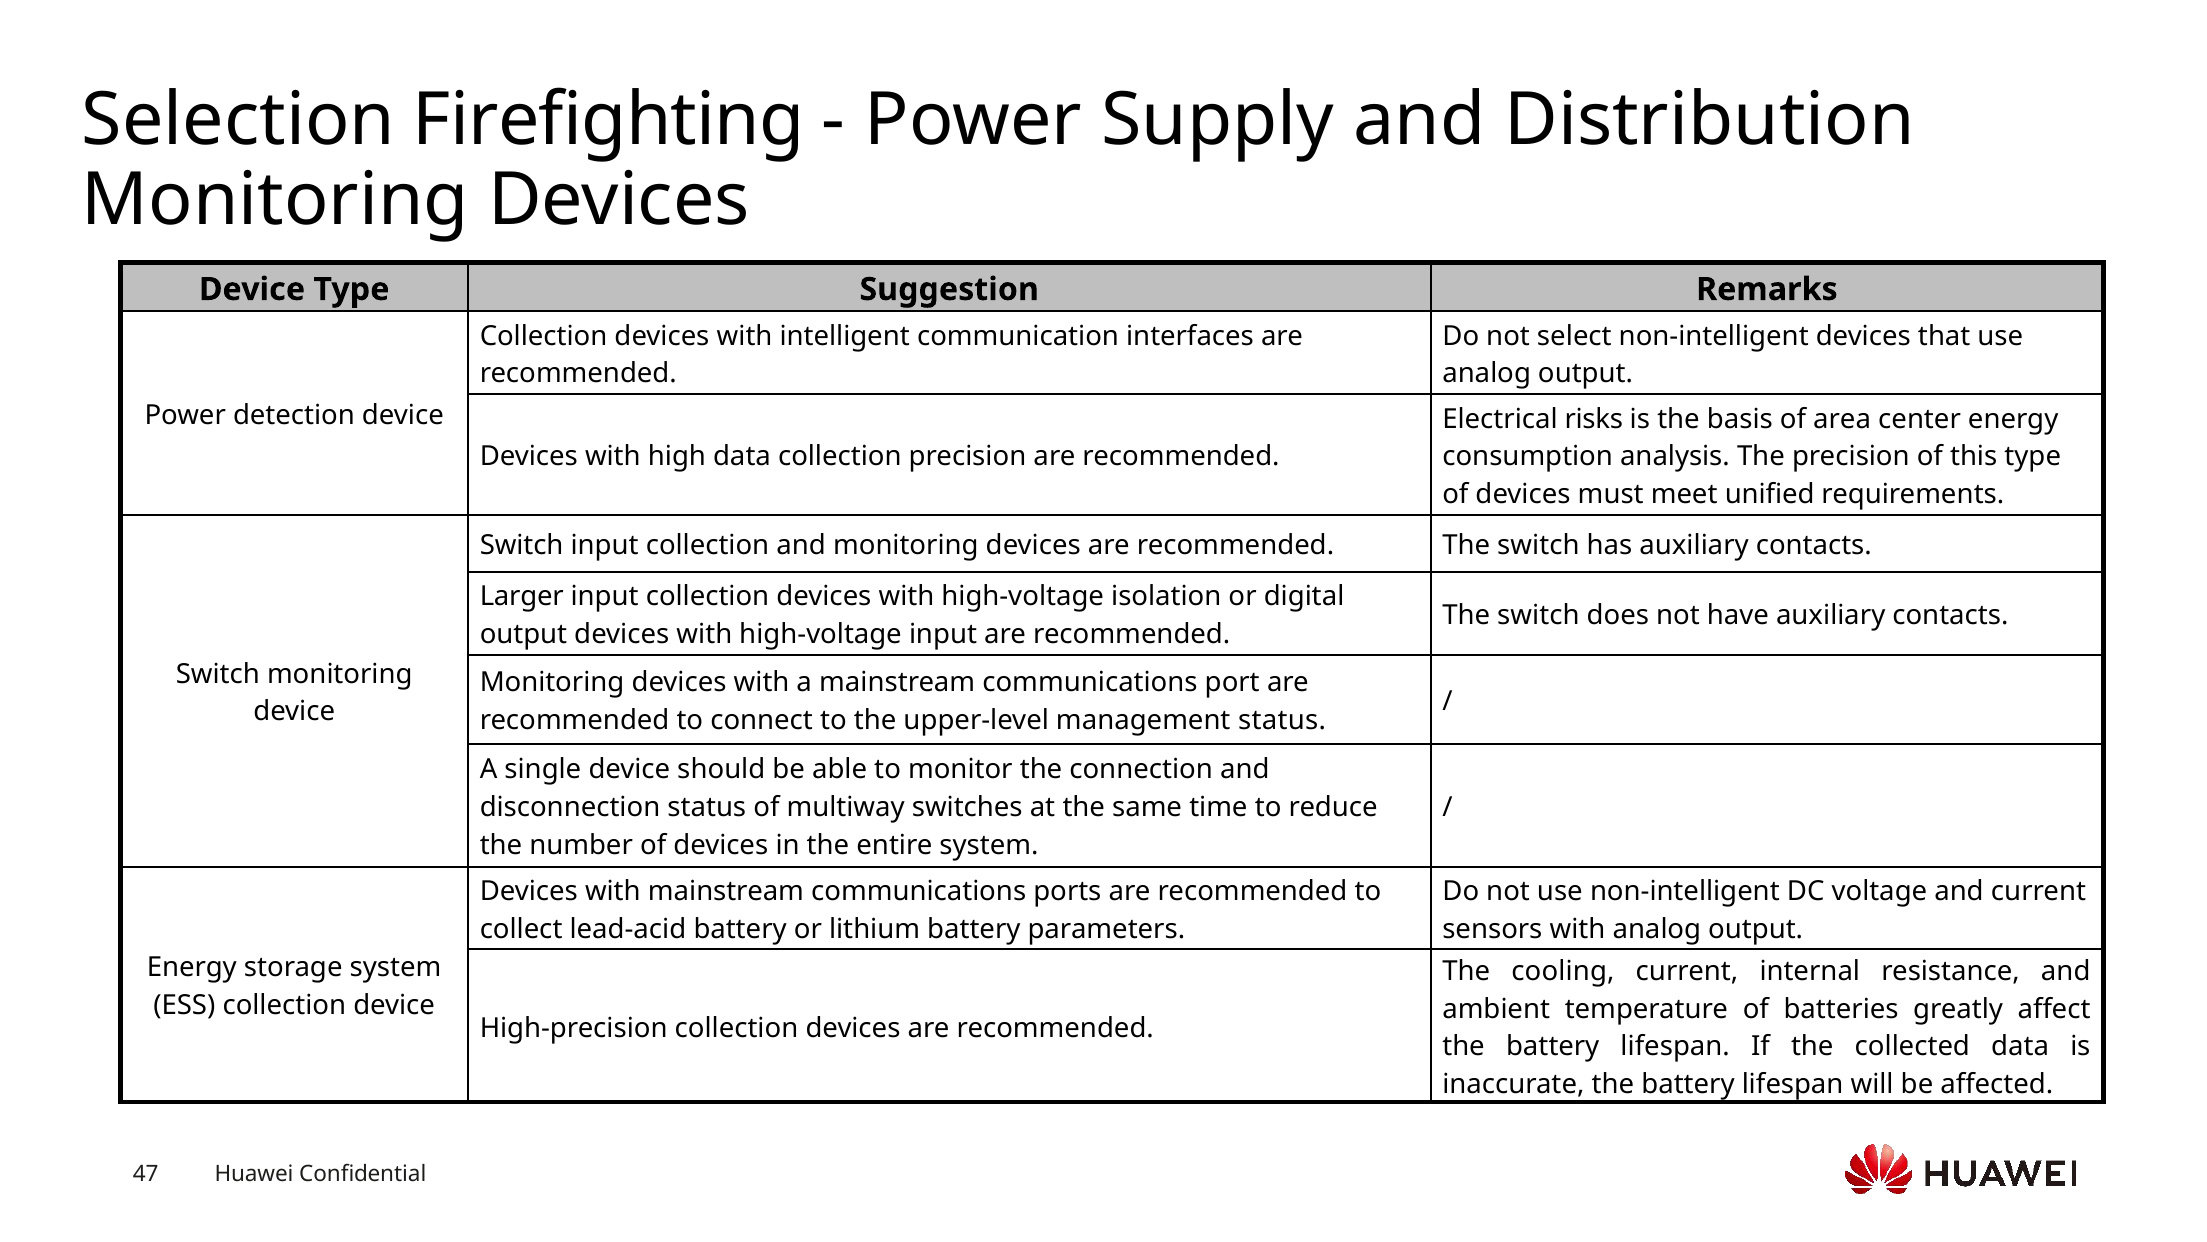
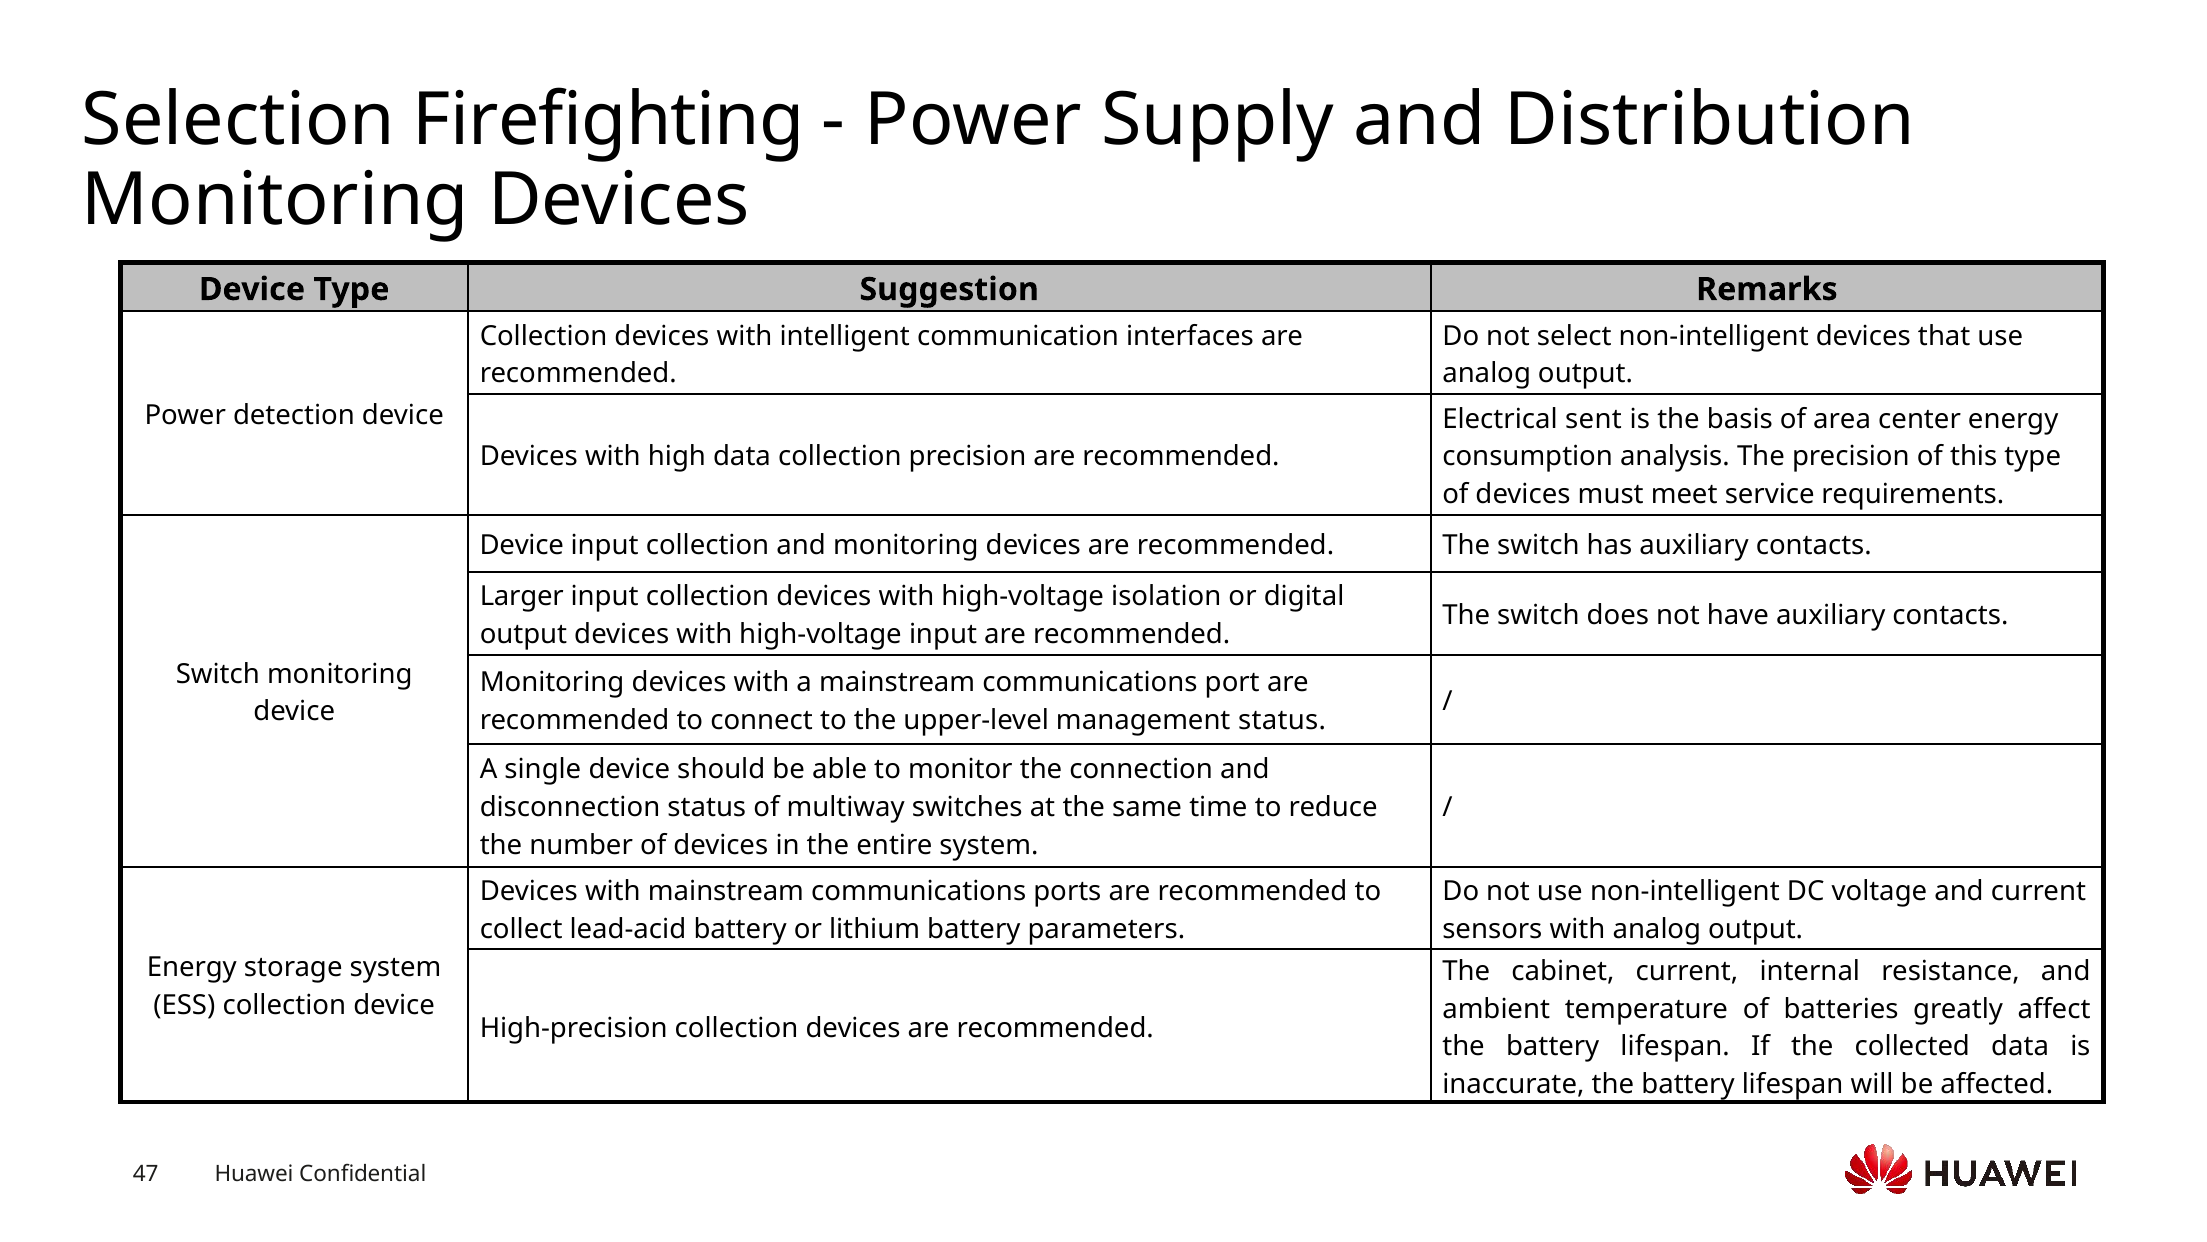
risks: risks -> sent (1594, 419)
unified: unified -> service (1770, 494)
Switch: Switch -> Device (522, 545)
cooling: cooling -> cabinet (1563, 971)
